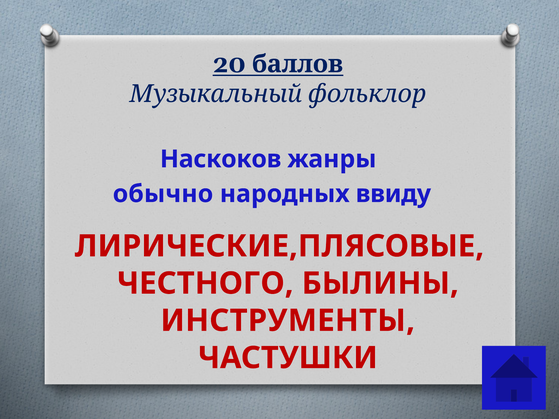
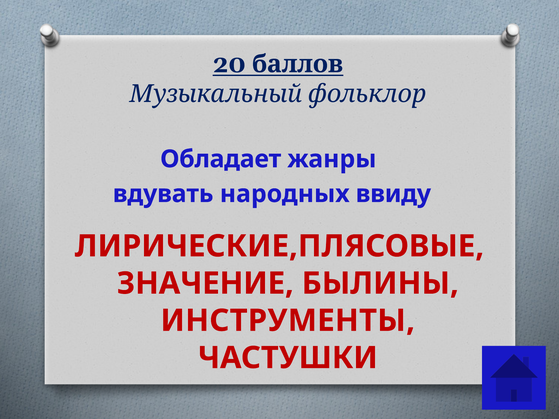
Наскоков: Наскоков -> Обладает (221, 159)
обычно: обычно -> вдувать (163, 194)
ЧЕСТНОГО: ЧЕСТНОГО -> ЗНАЧЕНИЕ (205, 284)
